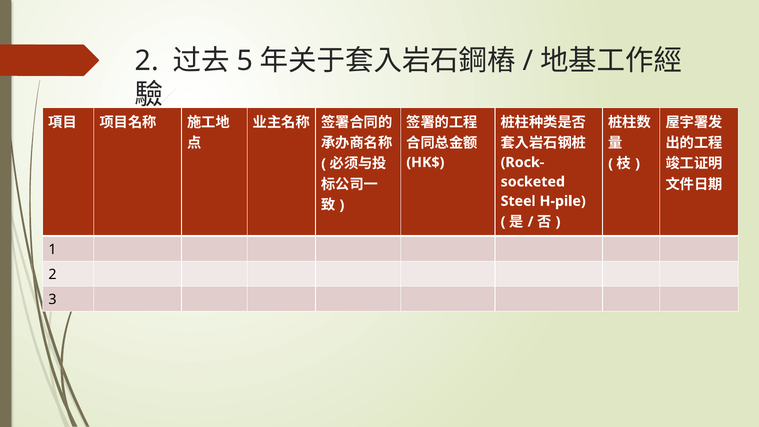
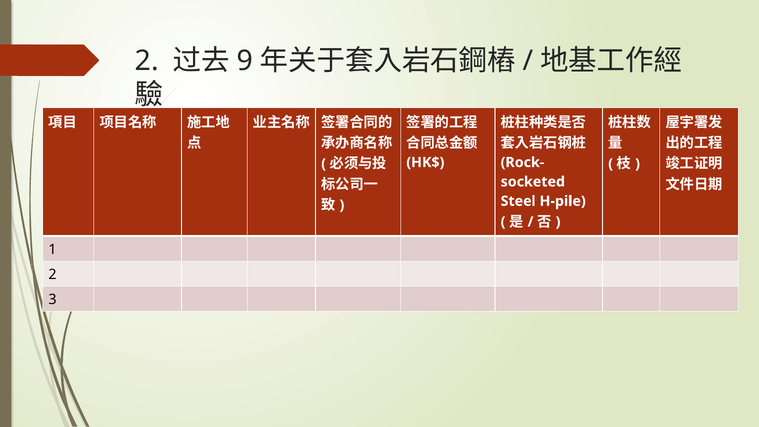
5: 5 -> 9 (245, 61)
